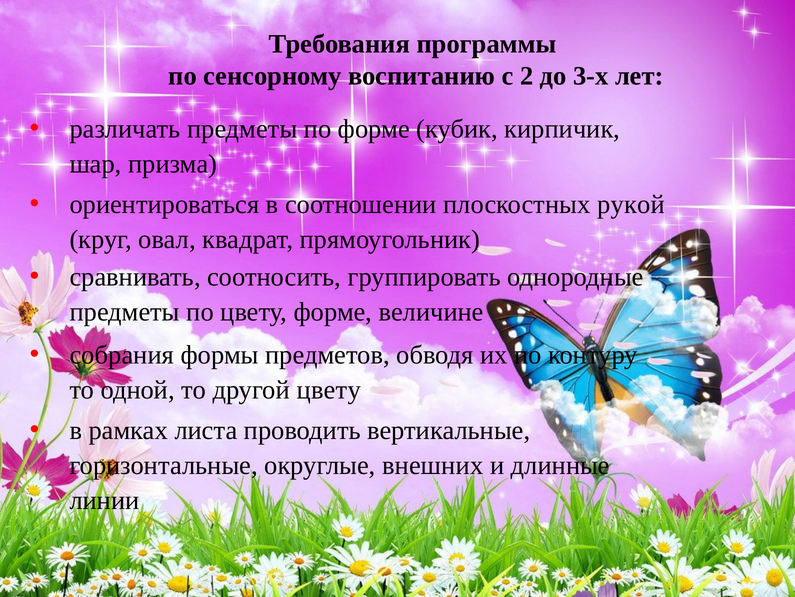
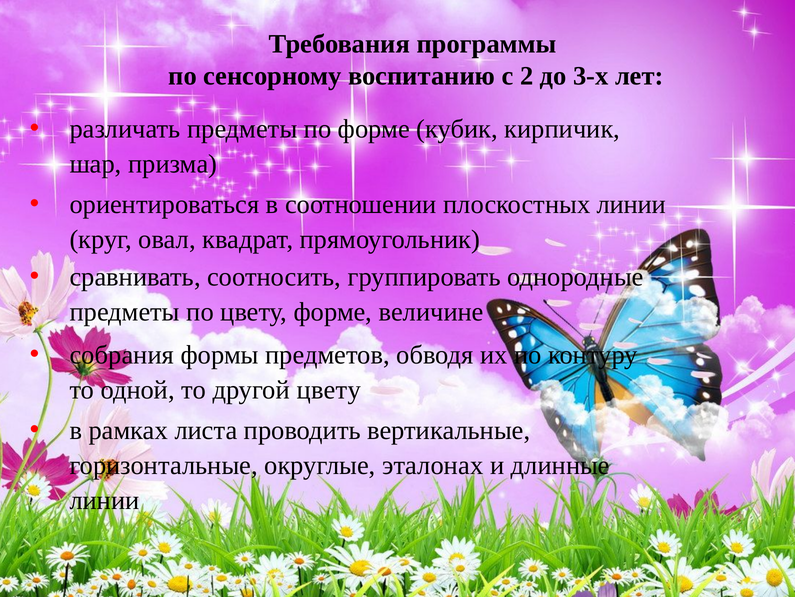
плоскостных рукой: рукой -> линии (631, 204)
внешних: внешних -> эталонах (433, 465)
